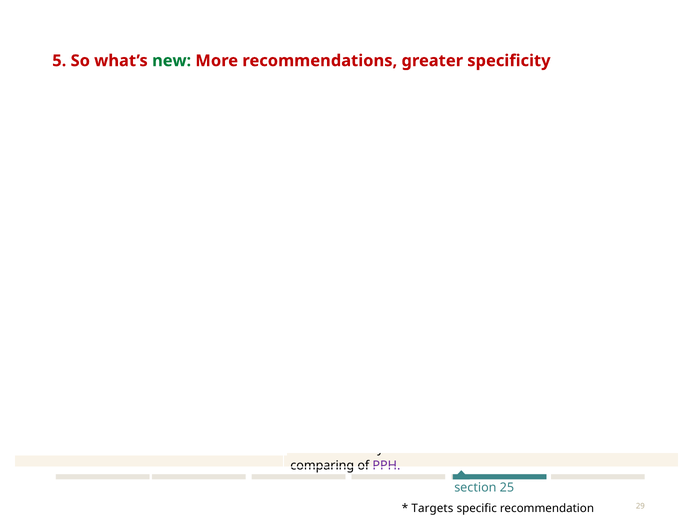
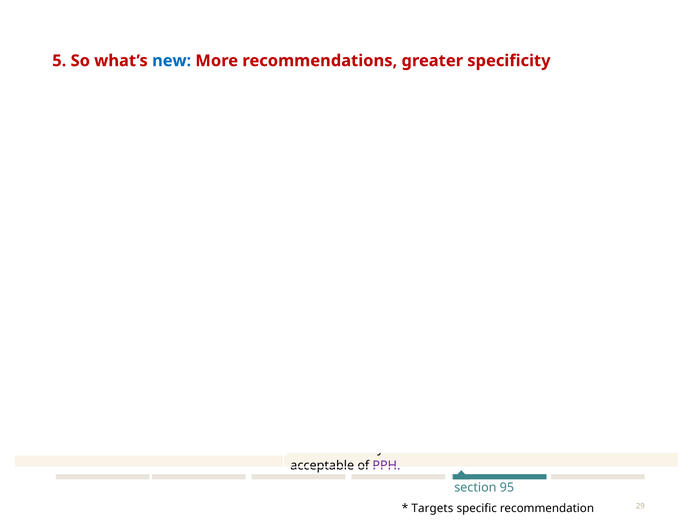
new colour: green -> blue (172, 61)
comparing: comparing -> acceptable (322, 465)
25: 25 -> 95 (507, 488)
